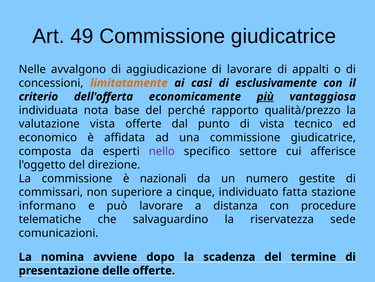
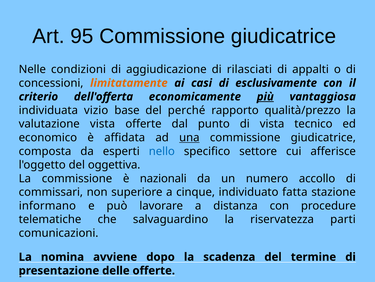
49: 49 -> 95 (82, 36)
avvalgono: avvalgono -> condizioni (78, 69)
di lavorare: lavorare -> rilasciati (249, 69)
nota: nota -> vizio (96, 110)
una underline: none -> present (189, 137)
nello colour: purple -> blue (162, 151)
direzione: direzione -> oggettiva (114, 164)
gestite: gestite -> accollo (317, 178)
sede: sede -> parti (343, 219)
